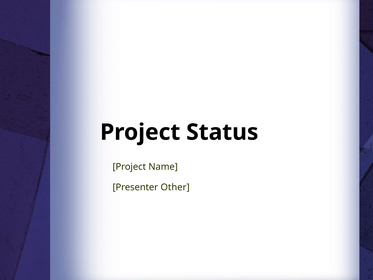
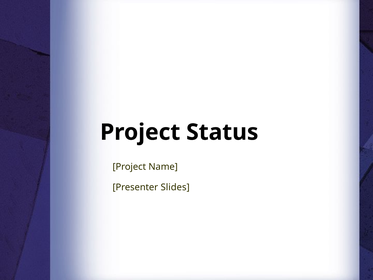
Other: Other -> Slides (175, 187)
